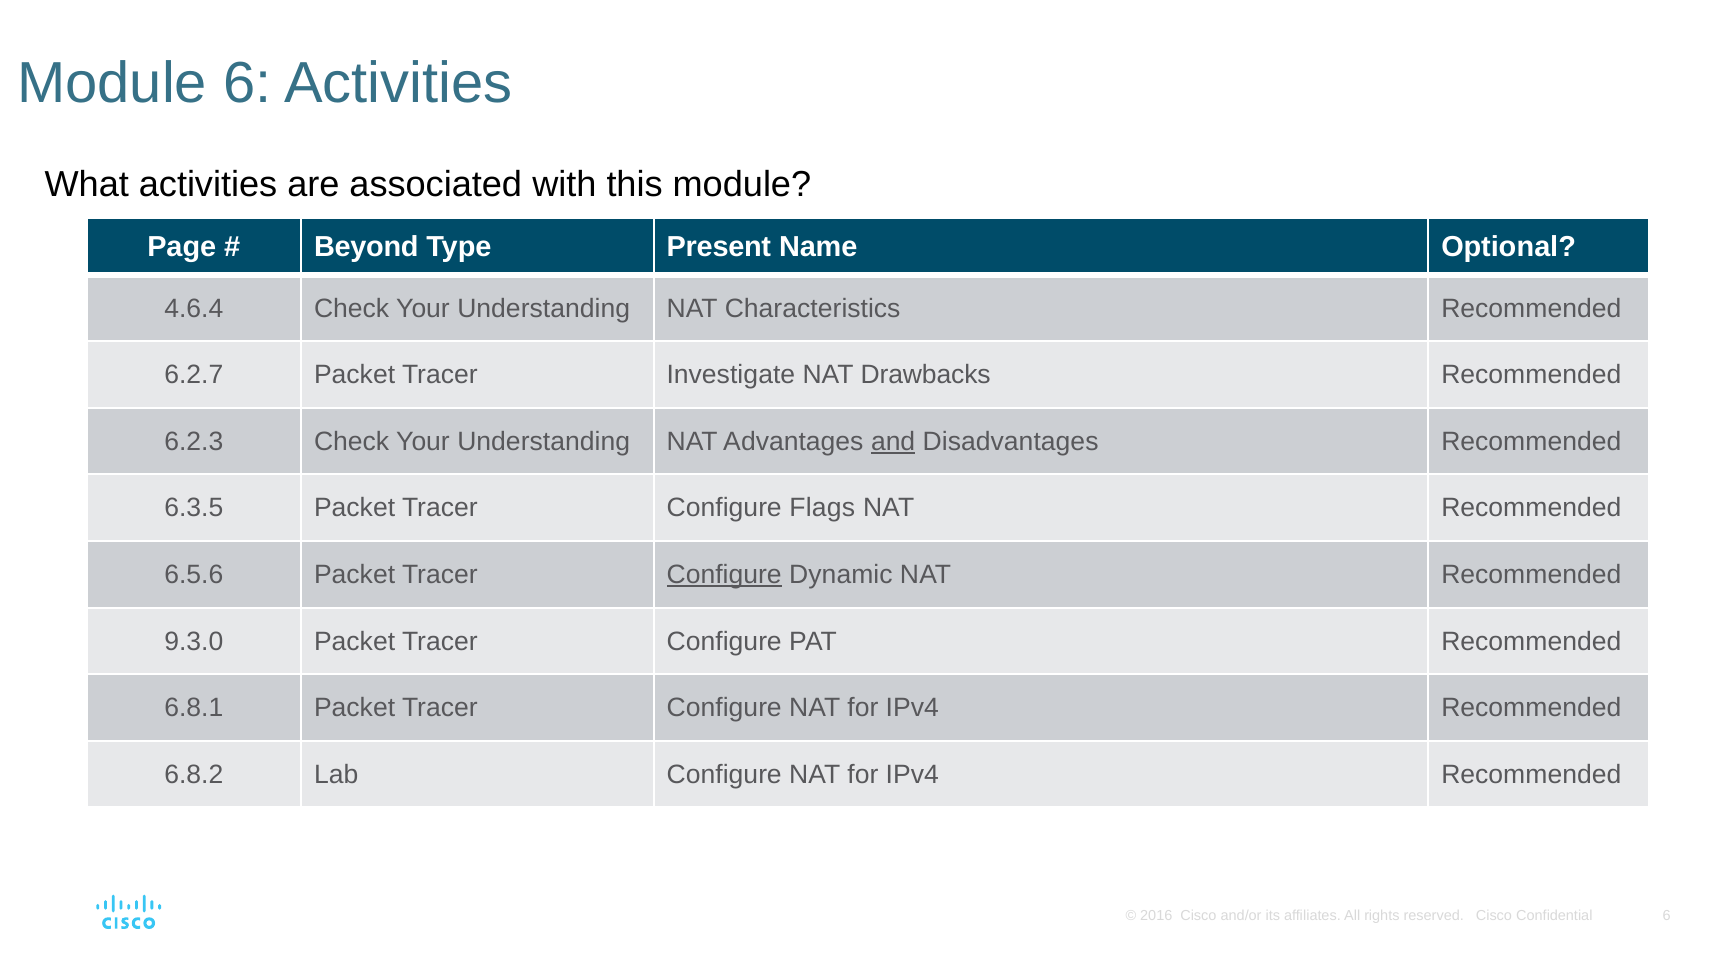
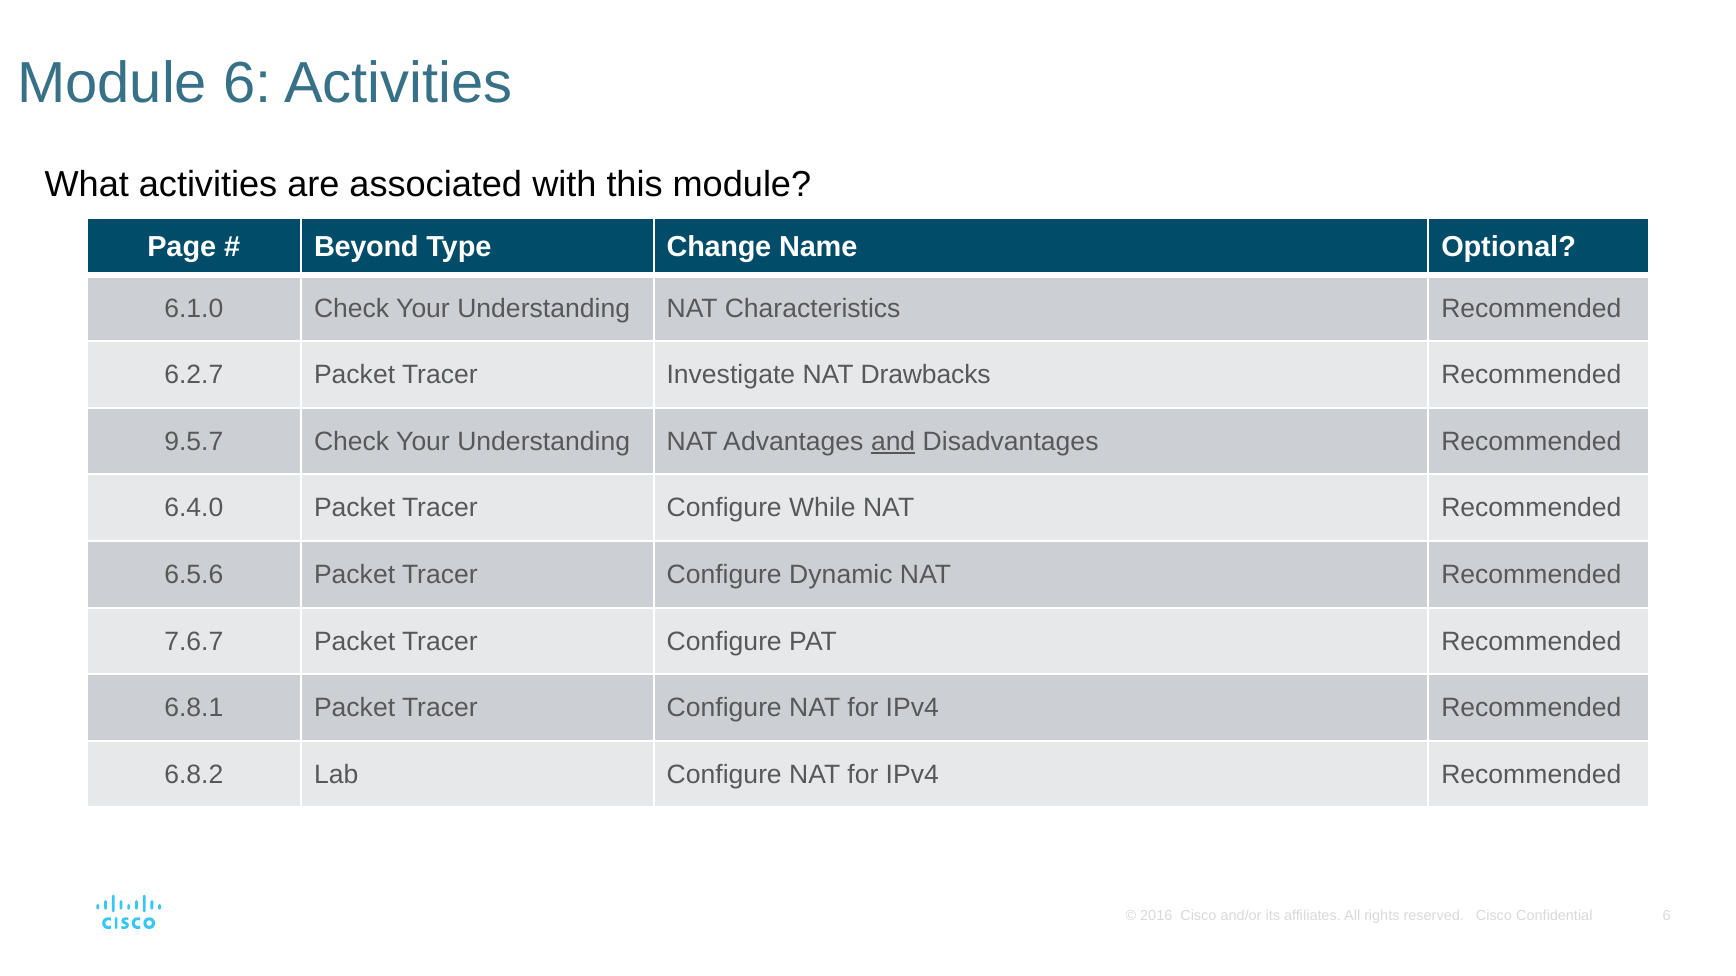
Present: Present -> Change (719, 247)
4.6.4: 4.6.4 -> 6.1.0 (194, 309)
6.2.3: 6.2.3 -> 9.5.7 (194, 442)
6.3.5: 6.3.5 -> 6.4.0 (194, 508)
Flags: Flags -> While (822, 508)
Configure underline: present -> none (724, 575)
9.3.0: 9.3.0 -> 7.6.7 (194, 642)
